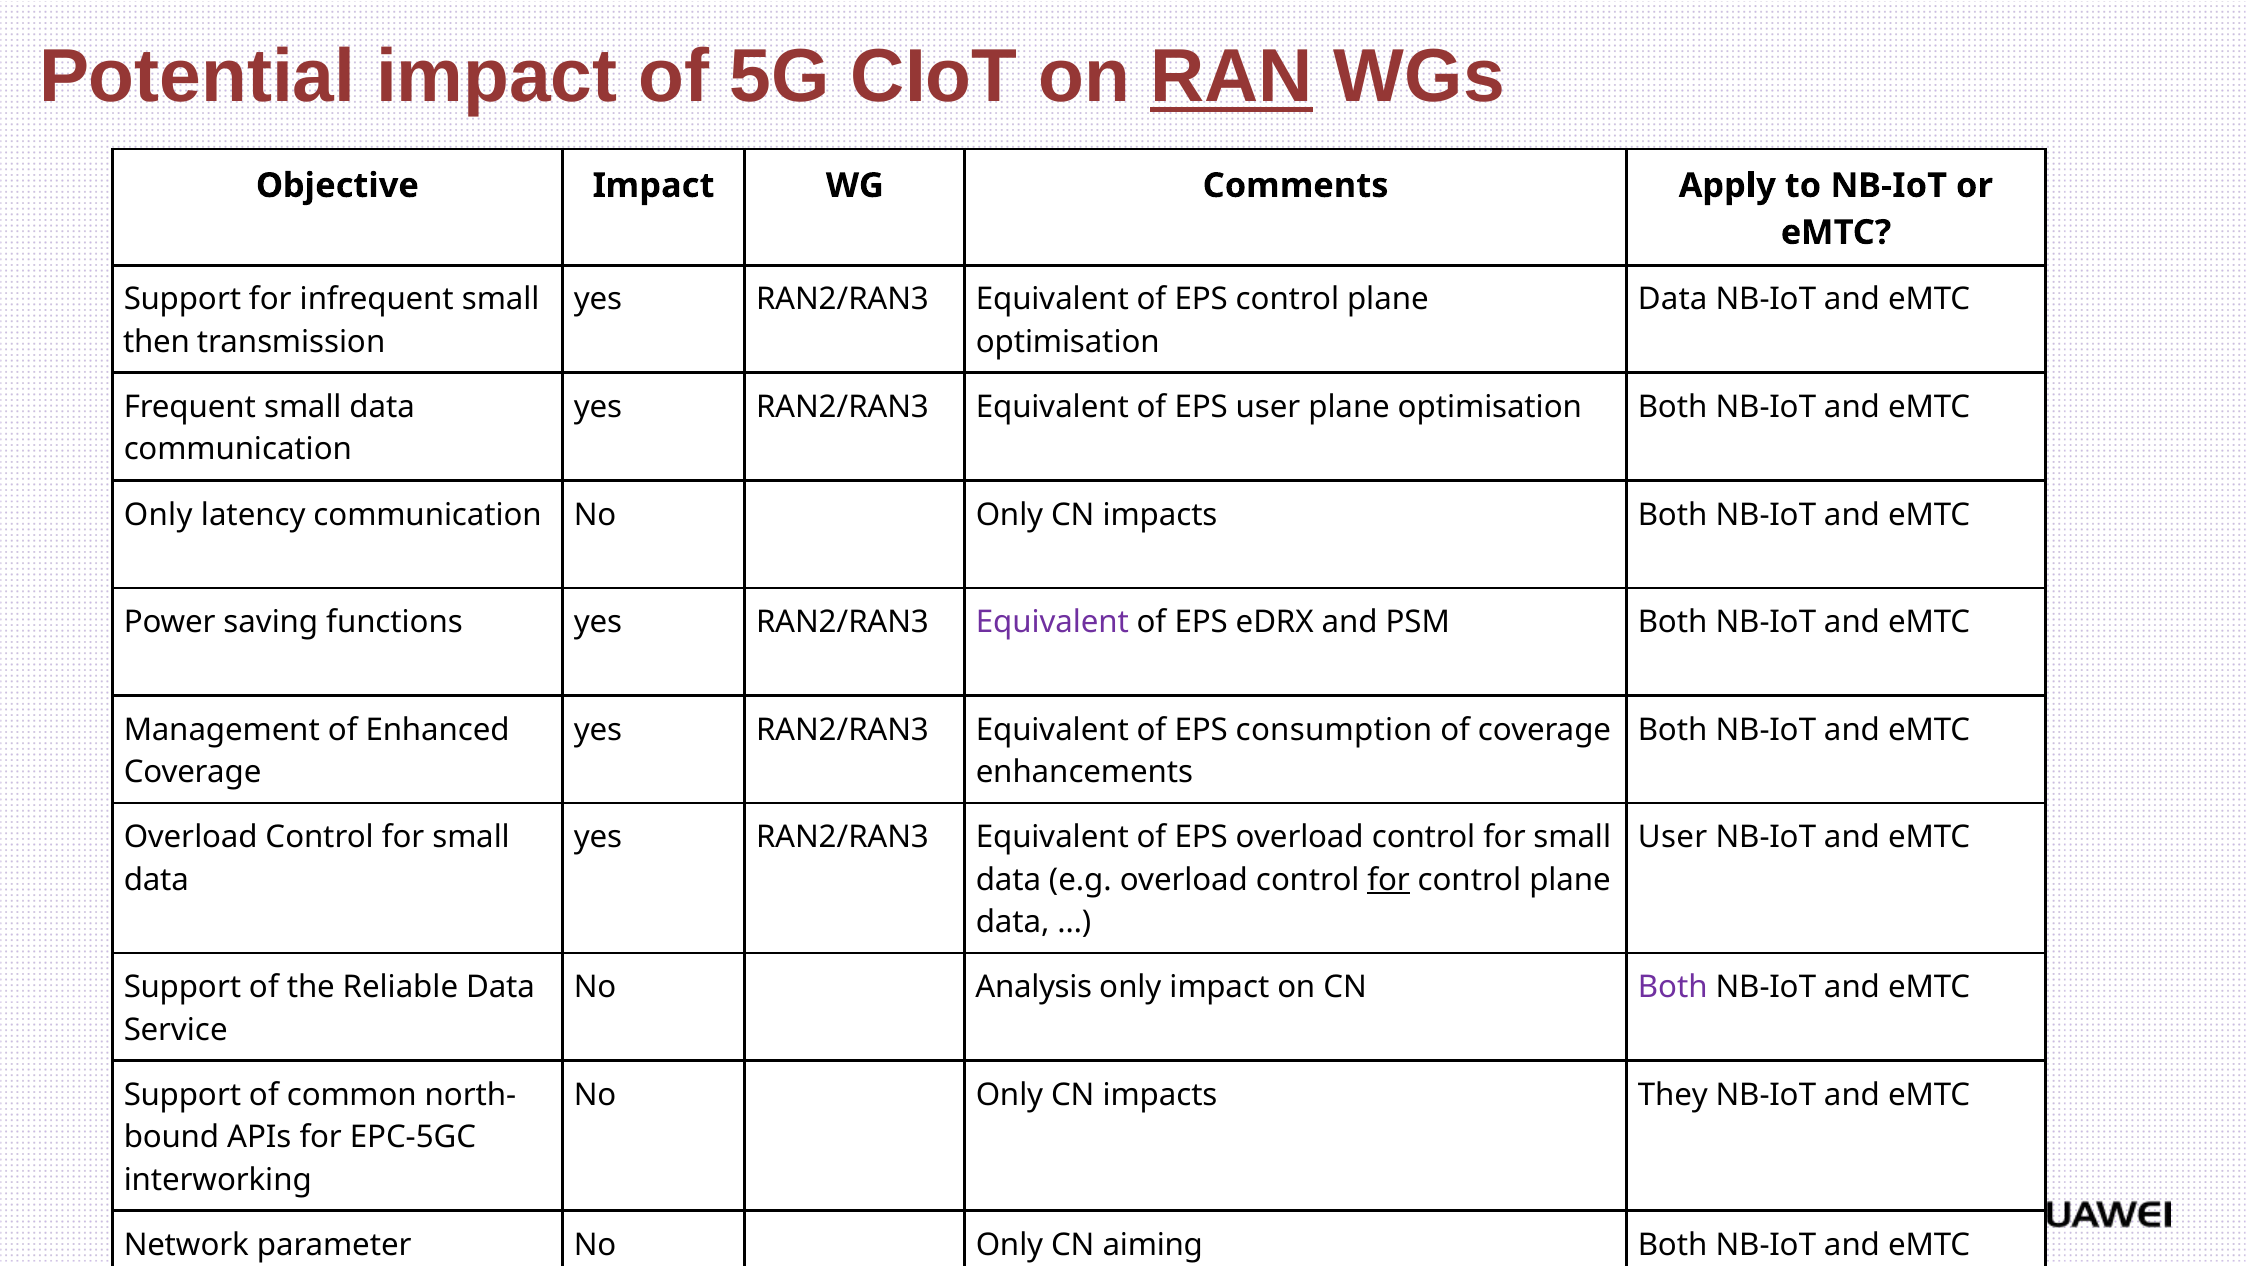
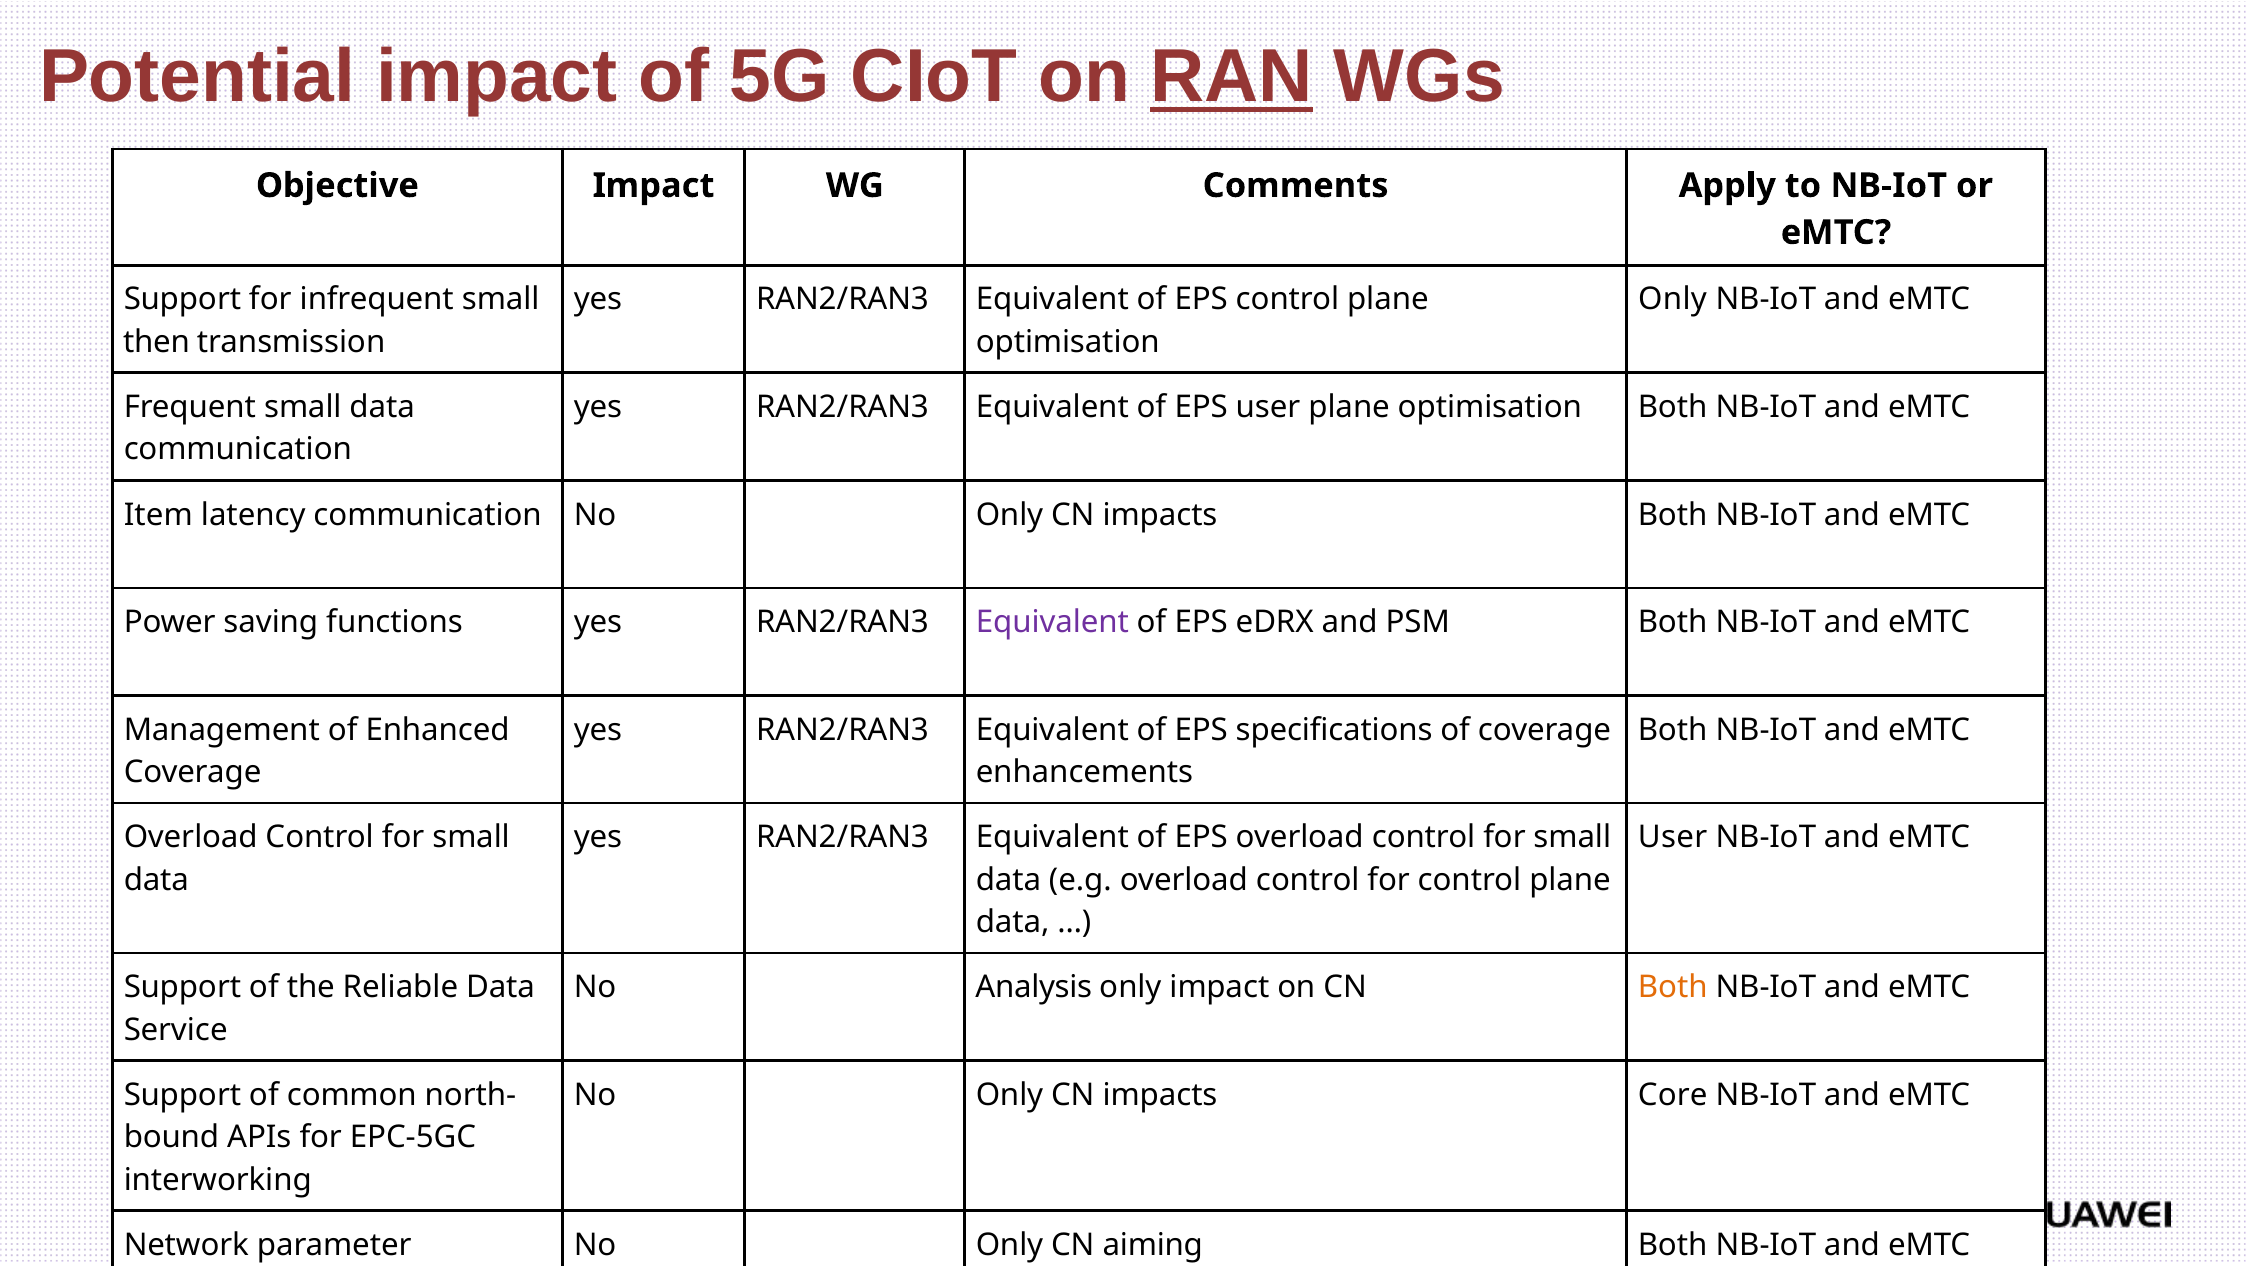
Data: Data -> Only (1673, 300)
Only: Only -> Item (158, 515)
consumption: consumption -> specifications (1334, 730)
for underline: present -> none (1389, 880)
Both colour: purple -> orange (1673, 987)
They: They -> Core (1673, 1095)
